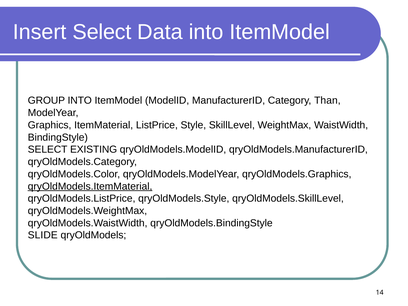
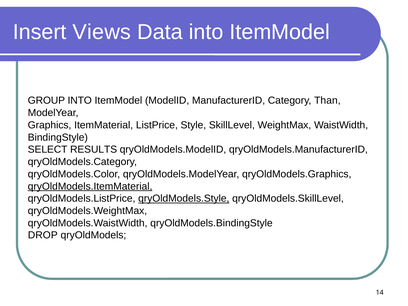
Insert Select: Select -> Views (102, 32)
EXISTING: EXISTING -> RESULTS (94, 150)
qryOldModels.Style underline: none -> present (184, 199)
SLIDE: SLIDE -> DROP (43, 235)
